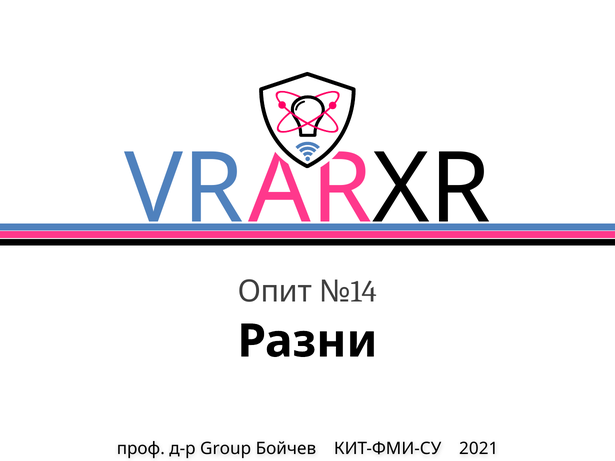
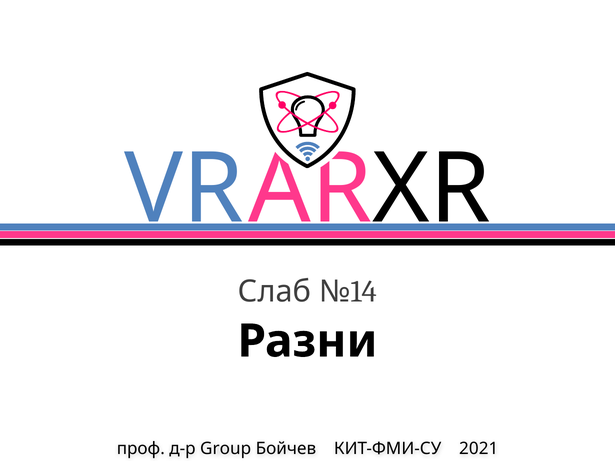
Опит: Опит -> Слаб (275, 292)
